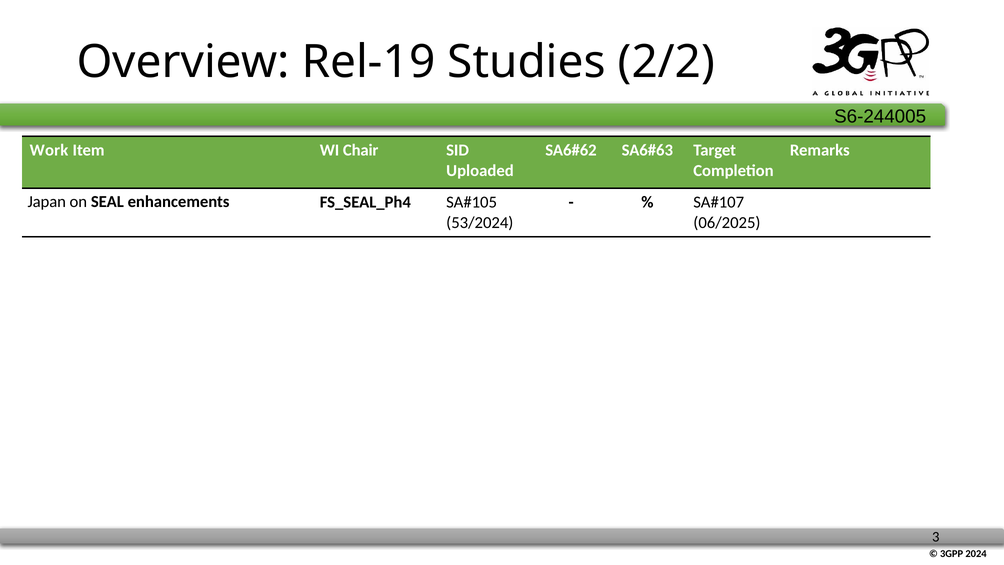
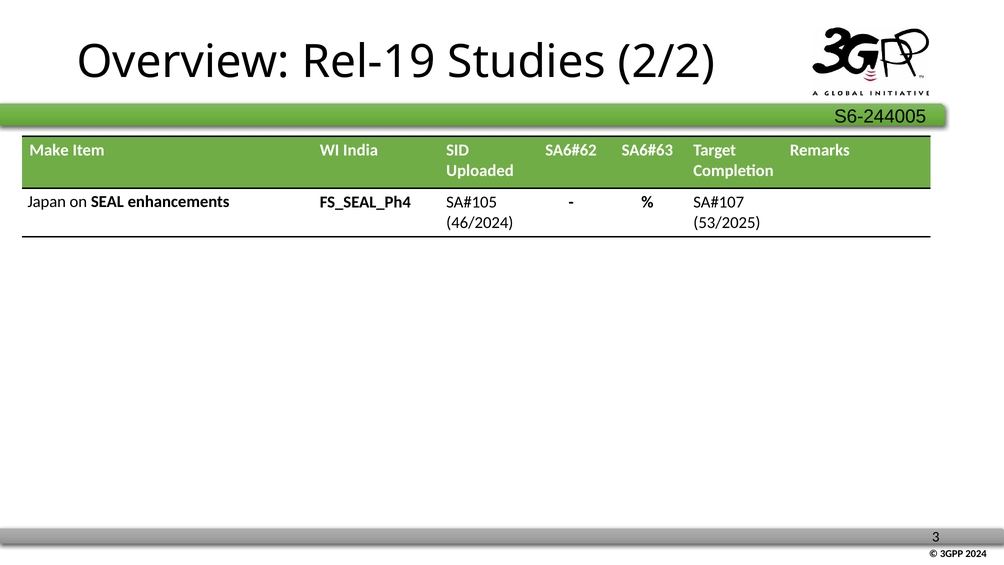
Work: Work -> Make (49, 150)
Chair: Chair -> India (361, 150)
53/2024: 53/2024 -> 46/2024 (480, 223)
06/2025: 06/2025 -> 53/2025 (727, 223)
